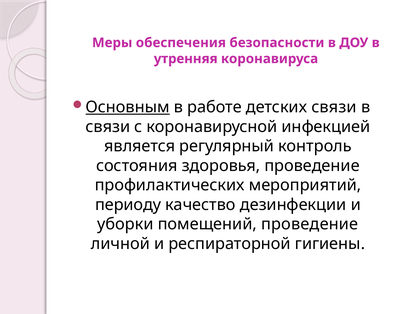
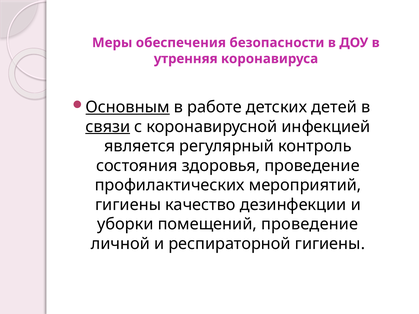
детских связи: связи -> детей (334, 107)
связи underline: none -> present (108, 127)
периоду: периоду -> гигиены (128, 205)
